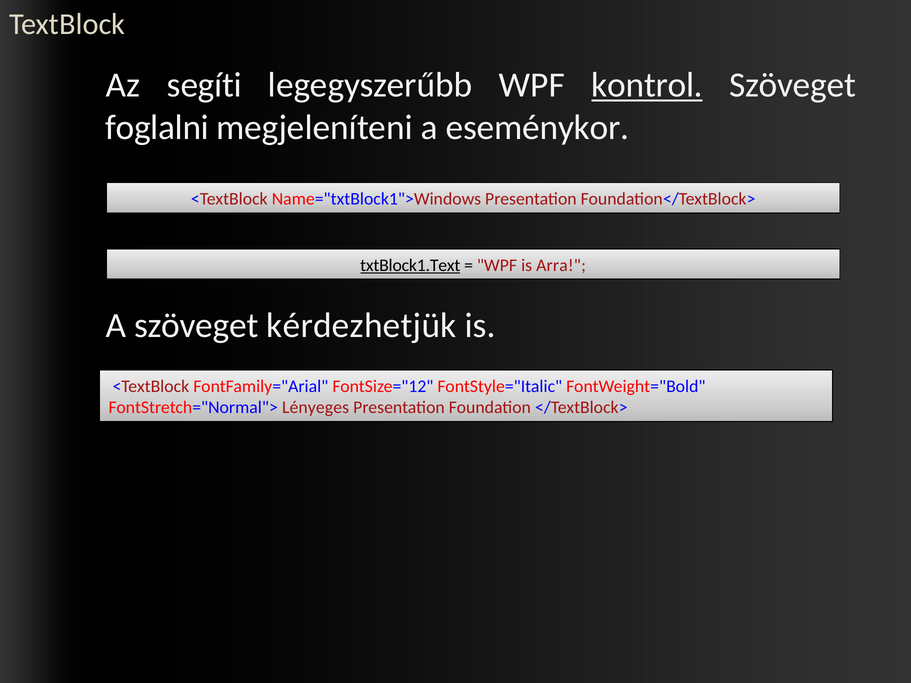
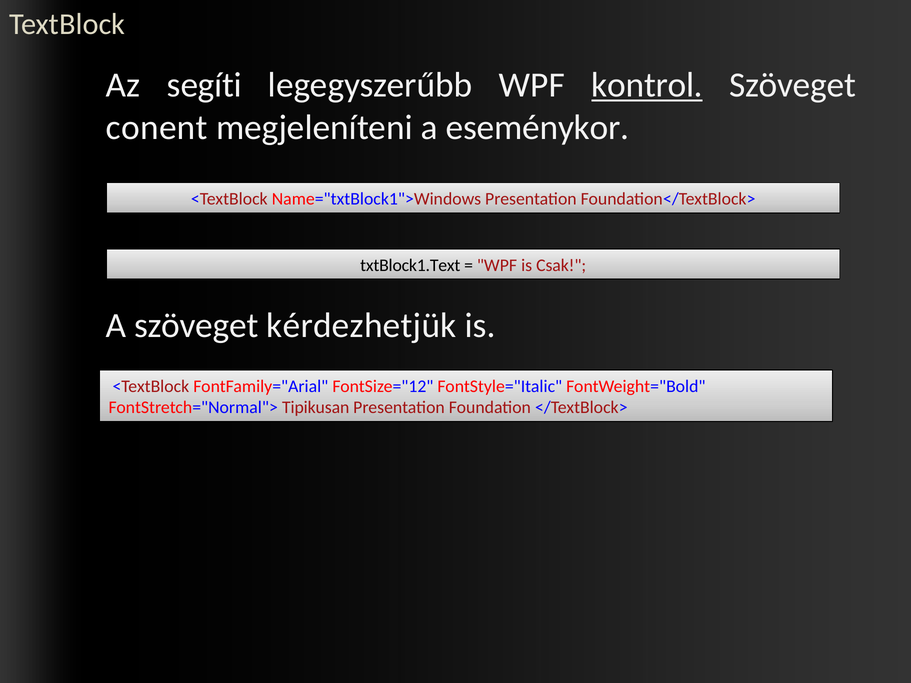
foglalni: foglalni -> conent (157, 128)
txtBlock1.Text underline: present -> none (410, 265)
Arra: Arra -> Csak (561, 265)
Lényeges: Lényeges -> Tipikusan (316, 408)
